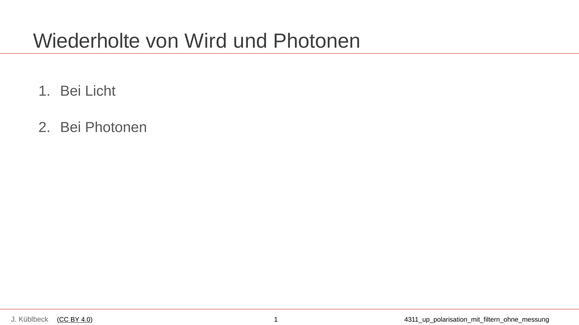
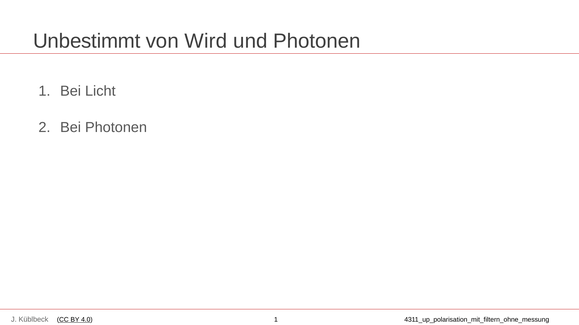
Wiederholte: Wiederholte -> Unbestimmt (87, 41)
